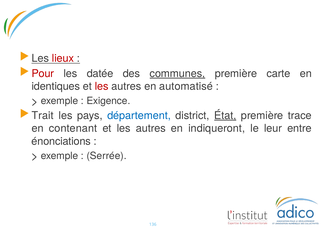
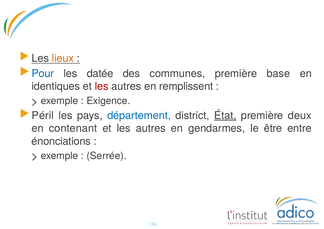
lieux colour: red -> orange (63, 58)
Pour colour: red -> blue (43, 73)
communes underline: present -> none (177, 73)
carte: carte -> base (278, 73)
automatisé: automatisé -> remplissent (186, 86)
Trait: Trait -> Péril (43, 116)
trace: trace -> deux (300, 116)
indiqueront: indiqueront -> gendarmes (217, 128)
leur: leur -> être (273, 128)
